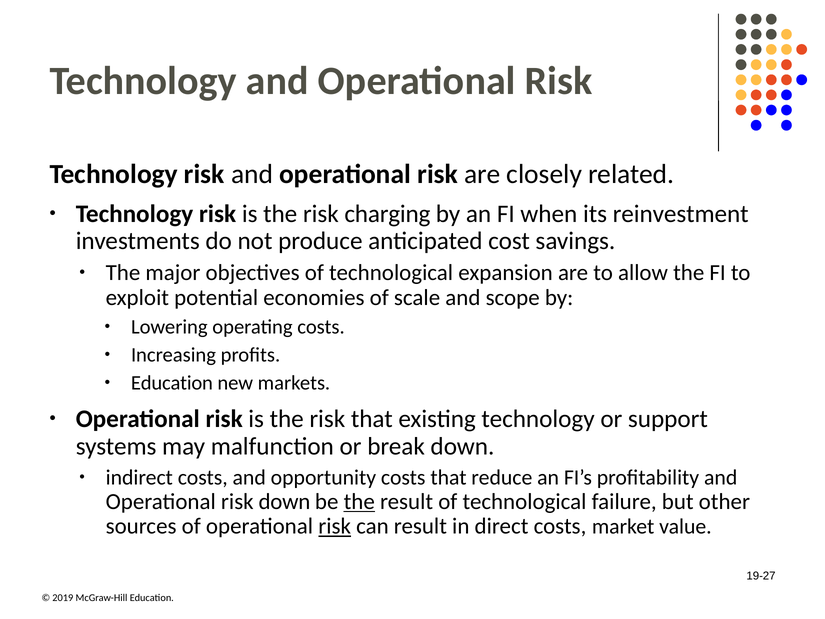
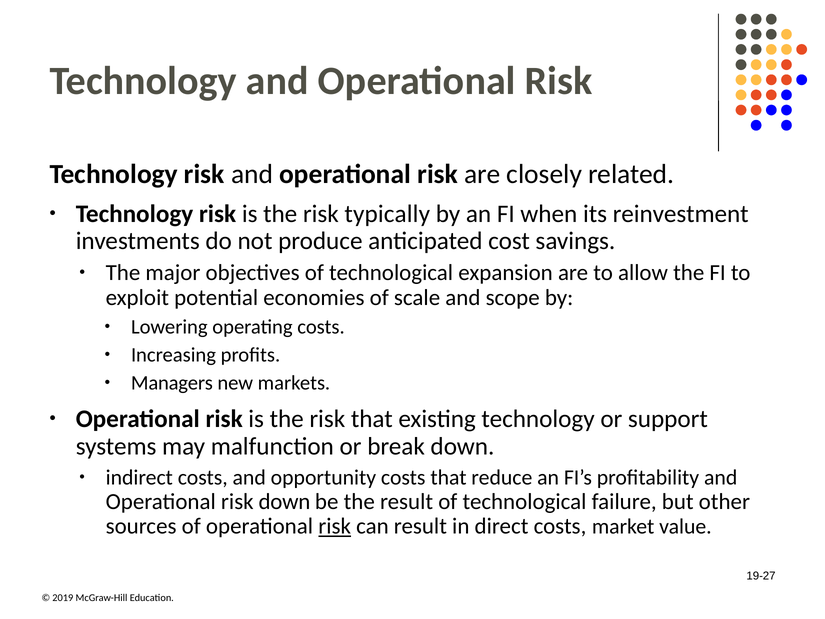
charging: charging -> typically (387, 214)
Education: Education -> Managers (172, 383)
the underline: present -> none (359, 501)
